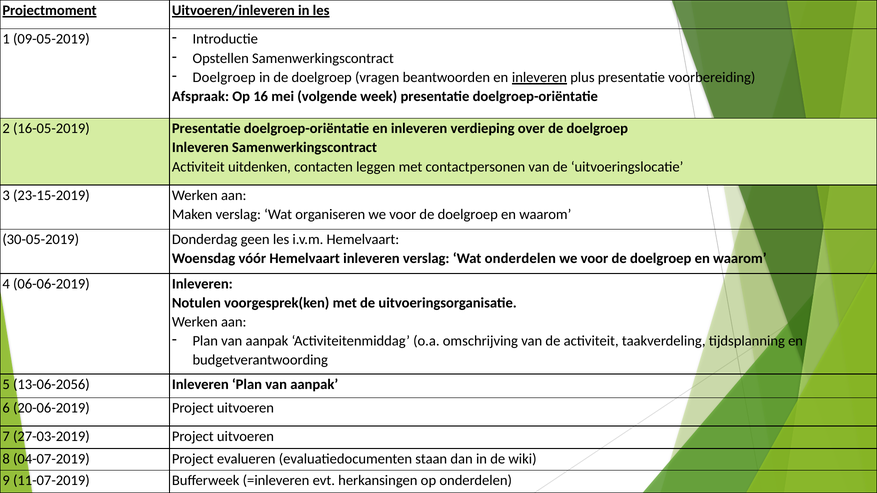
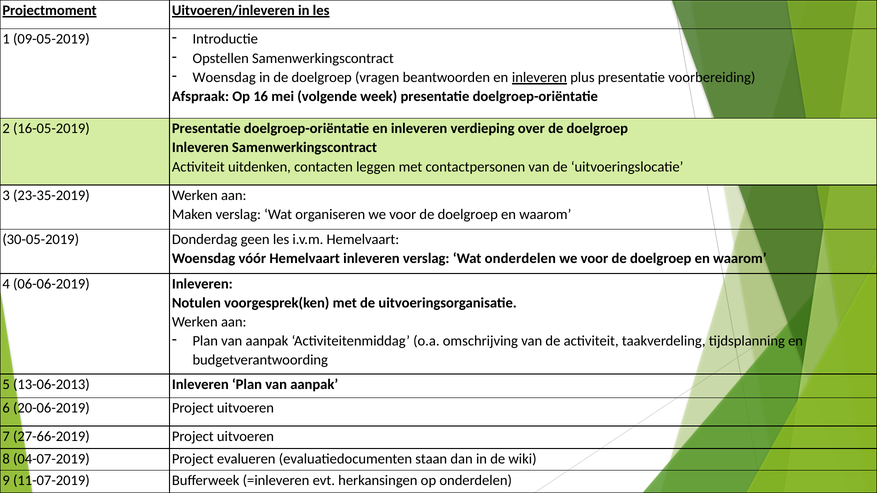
Doelgroep: Doelgroep -> Woensdag (224, 77)
23-15-2019: 23-15-2019 -> 23-35-2019 (51, 195)
13-06-2056: 13-06-2056 -> 13-06-2013 (51, 385)
27-03-2019: 27-03-2019 -> 27-66-2019 (51, 437)
